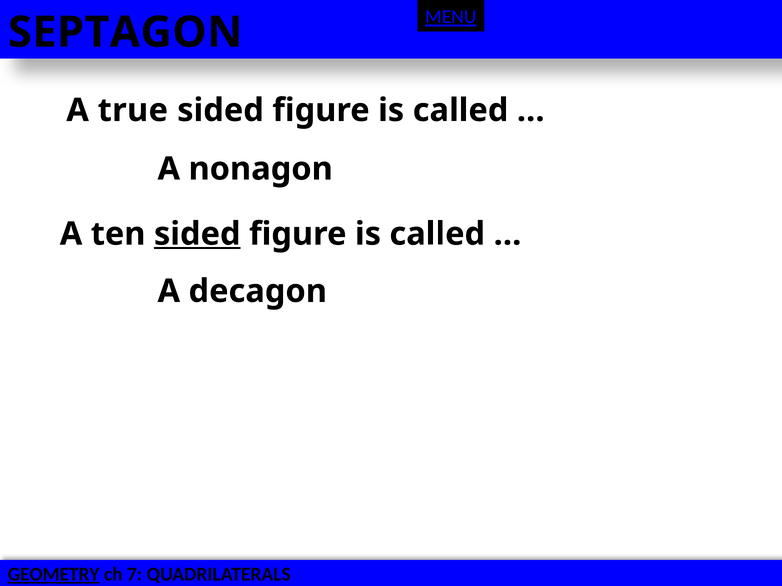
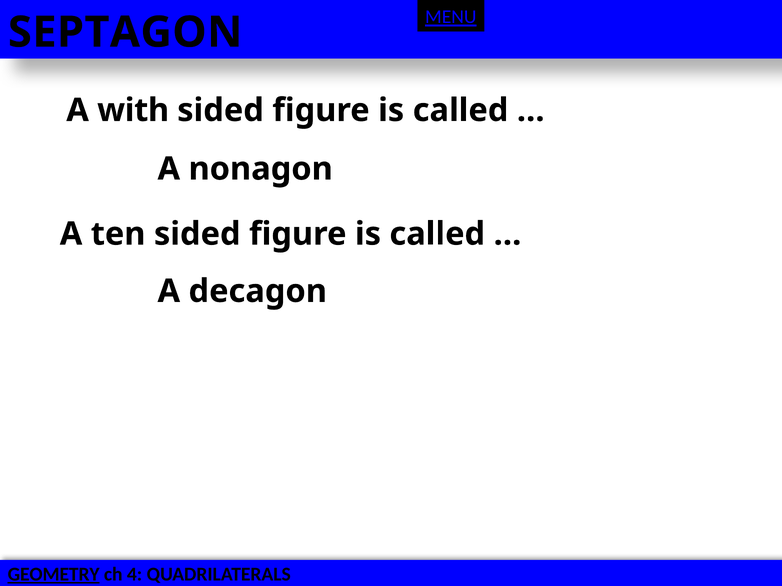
true: true -> with (133, 110)
sided underline: present -> none (197, 234)
7: 7 -> 4 (135, 575)
